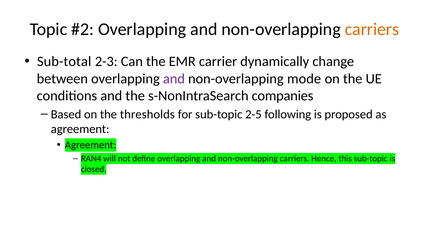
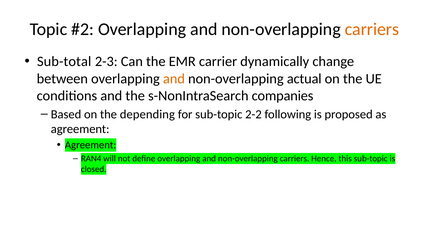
and colour: purple -> orange (174, 79)
mode: mode -> actual (304, 79)
thresholds: thresholds -> depending (147, 114)
2-5: 2-5 -> 2-2 (253, 114)
